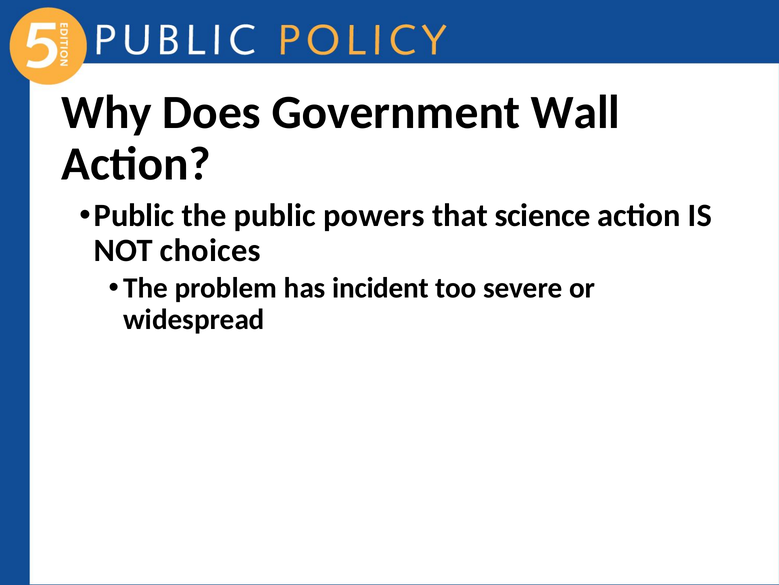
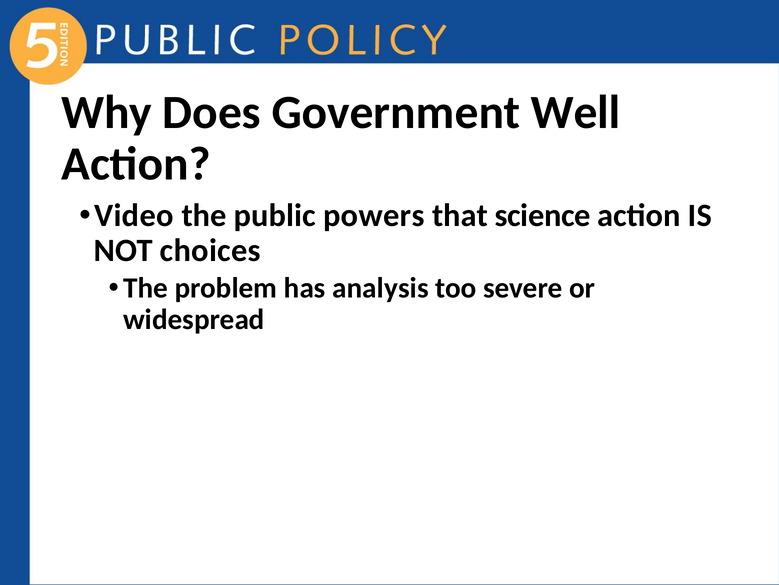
Wall: Wall -> Well (576, 112)
Public: Public -> Video (134, 215)
incident: incident -> analysis (380, 288)
